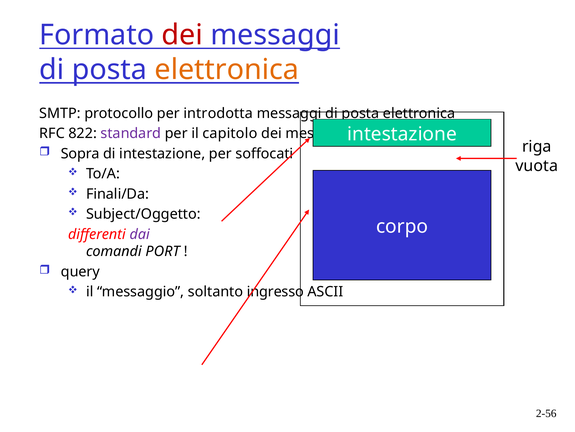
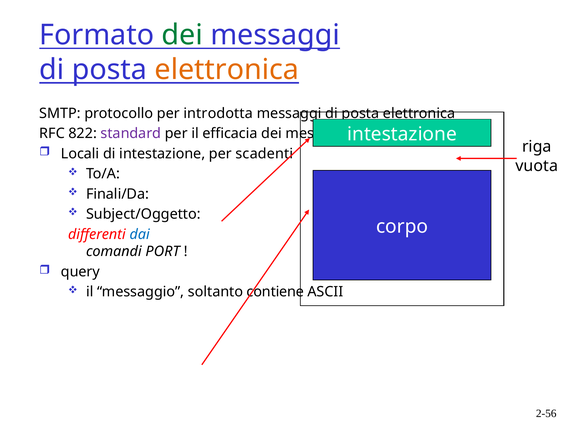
dei colour: red -> green (182, 35)
capitolo: capitolo -> efficacia (230, 133)
Sopra: Sopra -> Locali (80, 153)
soffocati: soffocati -> scadenti (264, 153)
dai colour: purple -> blue (140, 234)
ingresso: ingresso -> contiene (275, 291)
